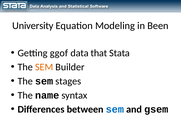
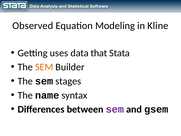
University: University -> Observed (33, 26)
Been: Been -> Kline (158, 26)
ggof: ggof -> uses (59, 53)
sem colour: blue -> purple (115, 109)
